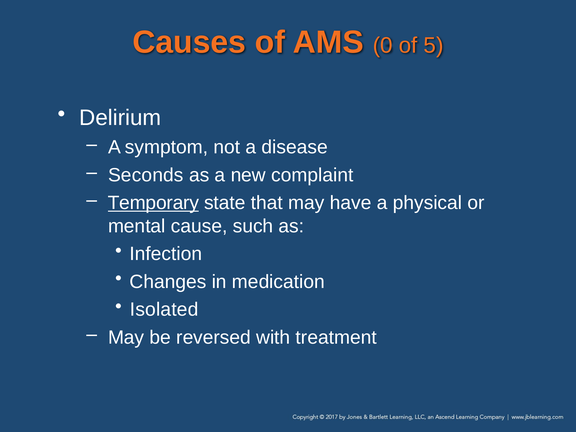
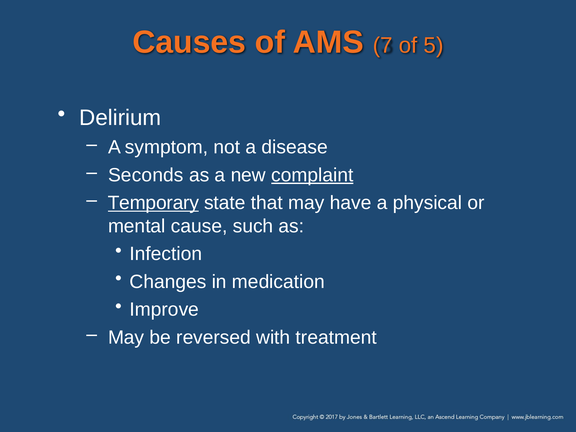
0: 0 -> 7 (383, 46)
complaint underline: none -> present (312, 175)
Isolated: Isolated -> Improve (164, 310)
